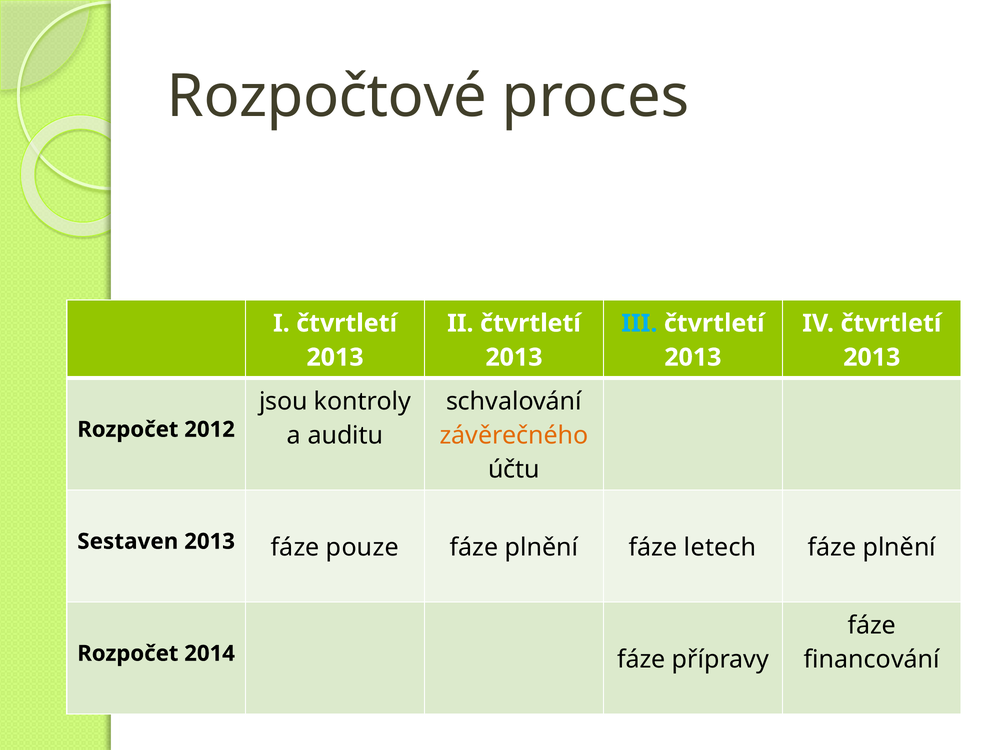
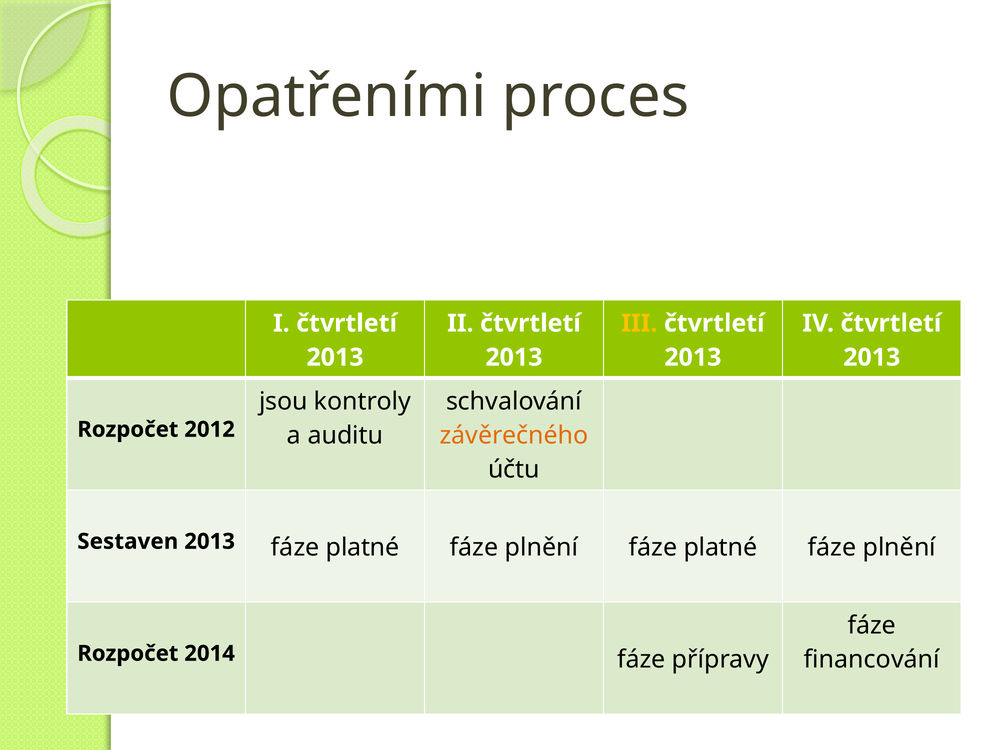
Rozpočtové: Rozpočtové -> Opatřeními (327, 97)
III colour: light blue -> yellow (639, 324)
2013 fáze pouze: pouze -> platné (363, 548)
plnění fáze letech: letech -> platné (720, 548)
